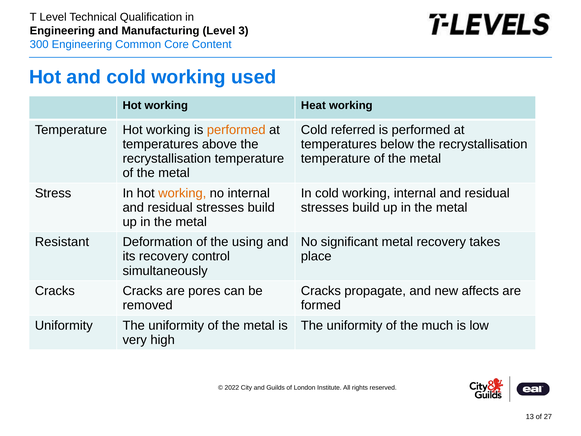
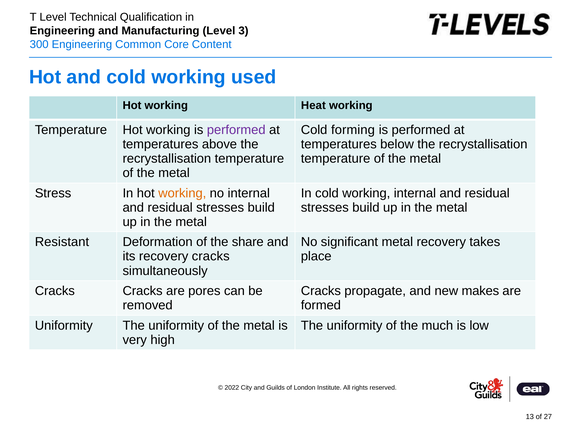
performed colour: orange -> purple (236, 130)
referred: referred -> forming (353, 130)
using: using -> share (248, 242)
recovery control: control -> cracks (211, 256)
affects: affects -> makes (480, 291)
